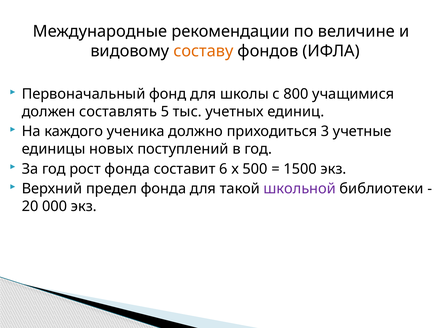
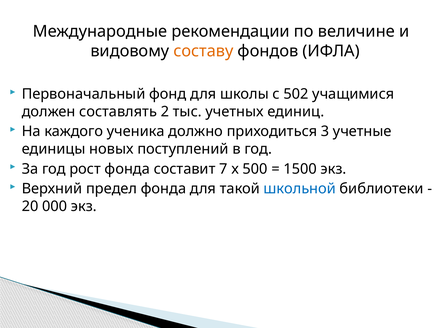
800: 800 -> 502 (296, 94)
5: 5 -> 2 (165, 111)
6: 6 -> 7 (223, 169)
школьной colour: purple -> blue (300, 189)
